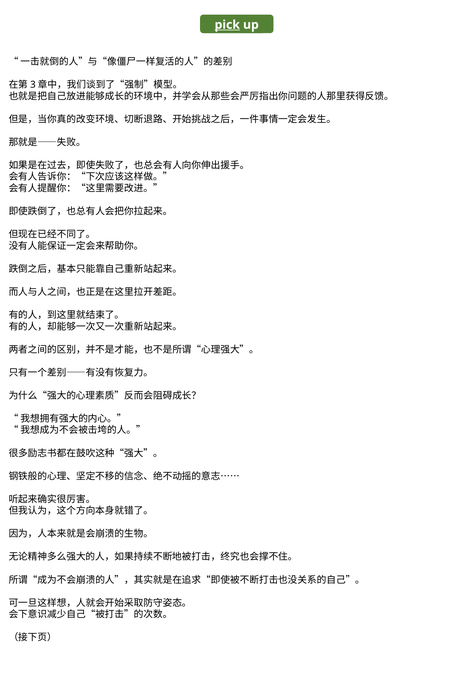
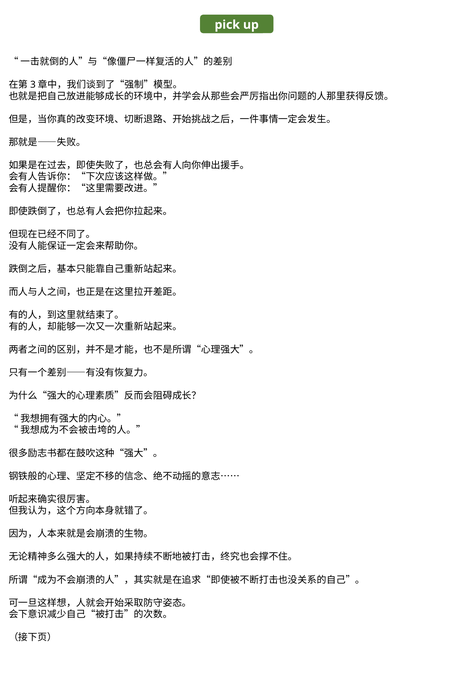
pick underline: present -> none (227, 25)
